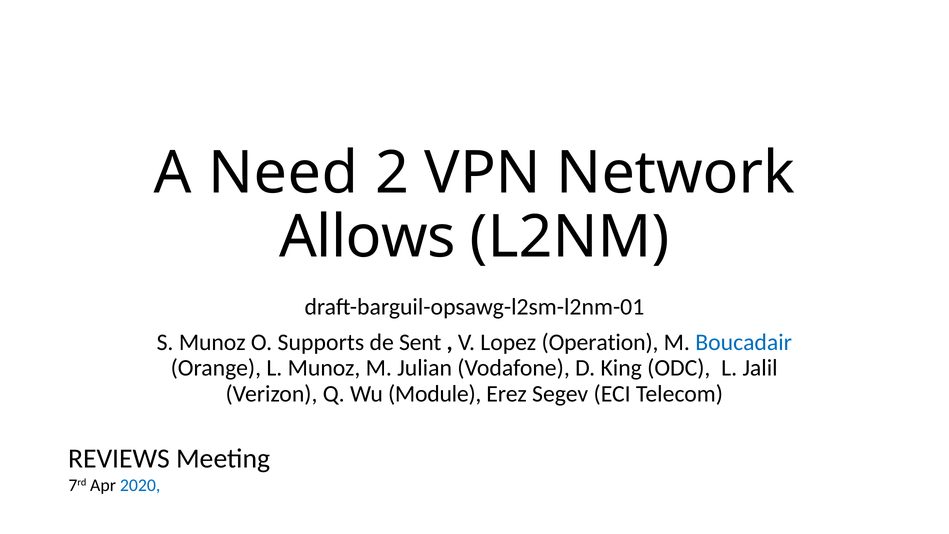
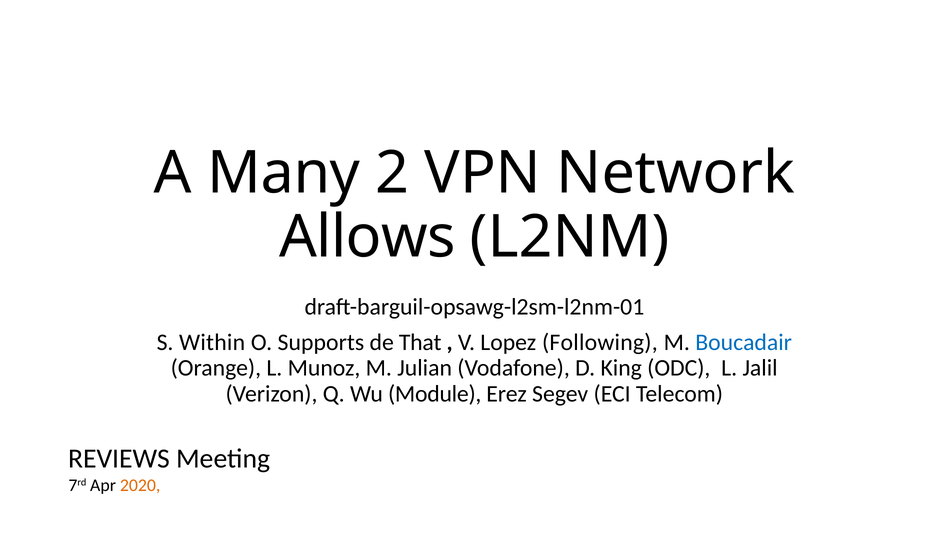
Need: Need -> Many (284, 173)
S Munoz: Munoz -> Within (212, 342)
Sent: Sent -> That (420, 342)
Operation: Operation -> Following (600, 342)
2020 colour: blue -> orange (140, 485)
